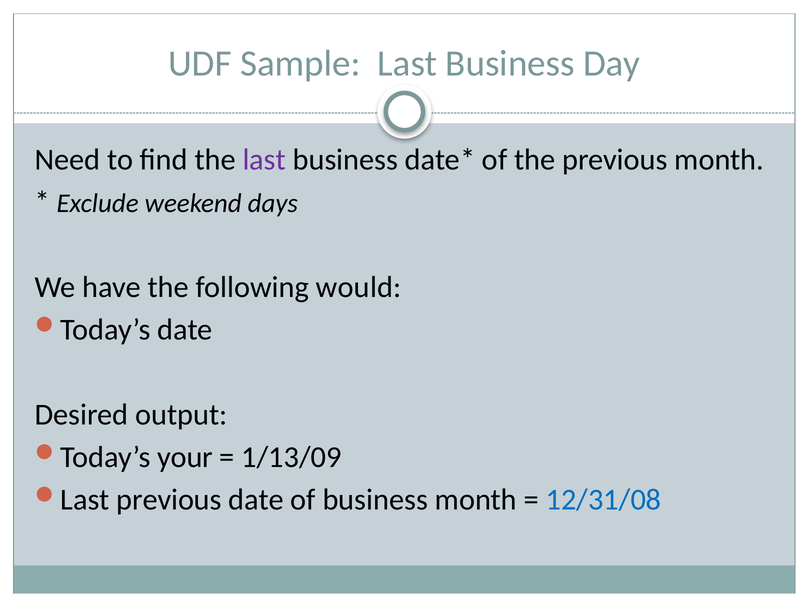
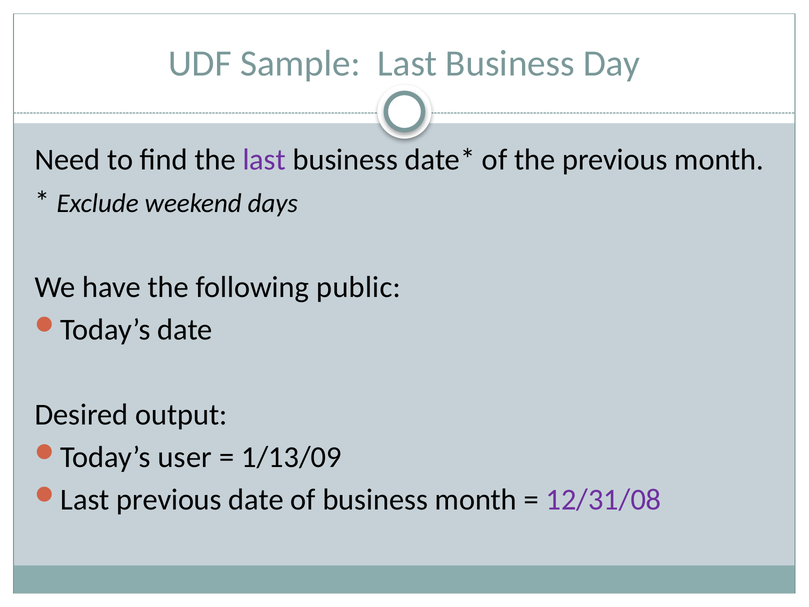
would: would -> public (359, 287)
your: your -> user (185, 457)
12/31/08 colour: blue -> purple (603, 500)
